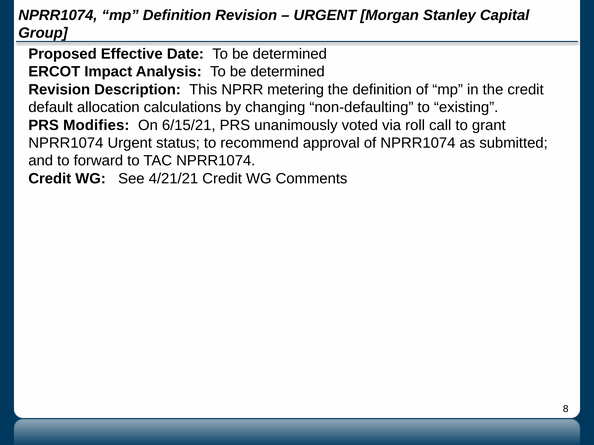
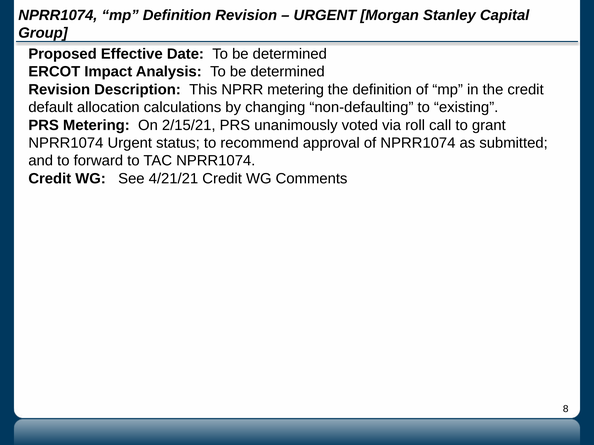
PRS Modifies: Modifies -> Metering (96, 125)
6/15/21: 6/15/21 -> 2/15/21 (189, 125)
